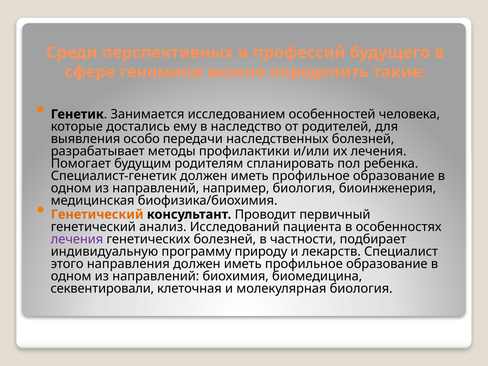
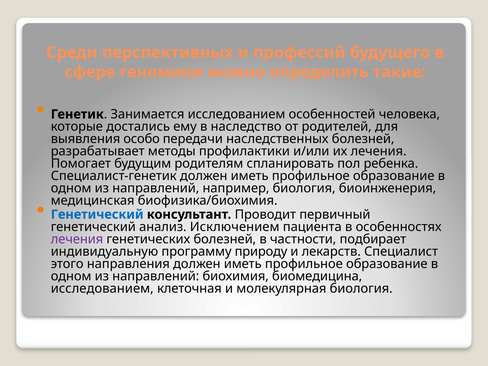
Генетический colour: orange -> blue (97, 214)
Исследований: Исследований -> Исключением (235, 227)
секвентировали: секвентировали -> исследованием (102, 289)
